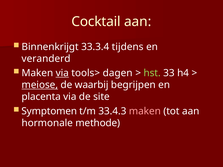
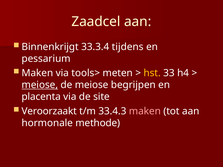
Cocktail: Cocktail -> Zaadcel (96, 22)
veranderd: veranderd -> pessarium (46, 59)
via underline: present -> none (62, 73)
dagen: dagen -> meten (118, 73)
hst colour: light green -> yellow (152, 73)
de waarbij: waarbij -> meiose (92, 85)
Symptomen: Symptomen -> Veroorzaakt (49, 111)
